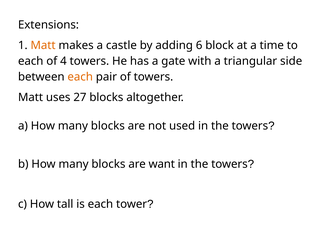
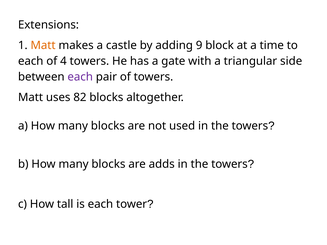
6: 6 -> 9 (199, 45)
each colour: orange -> purple (80, 77)
27: 27 -> 82 (80, 97)
want: want -> adds (162, 164)
